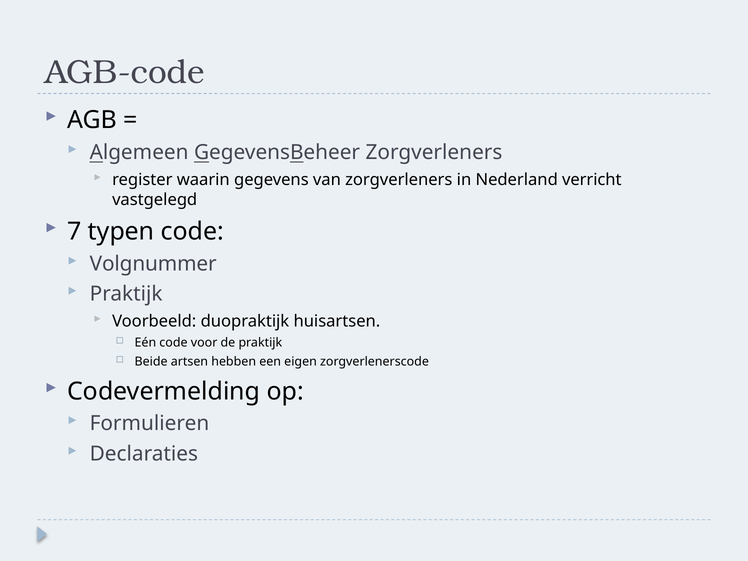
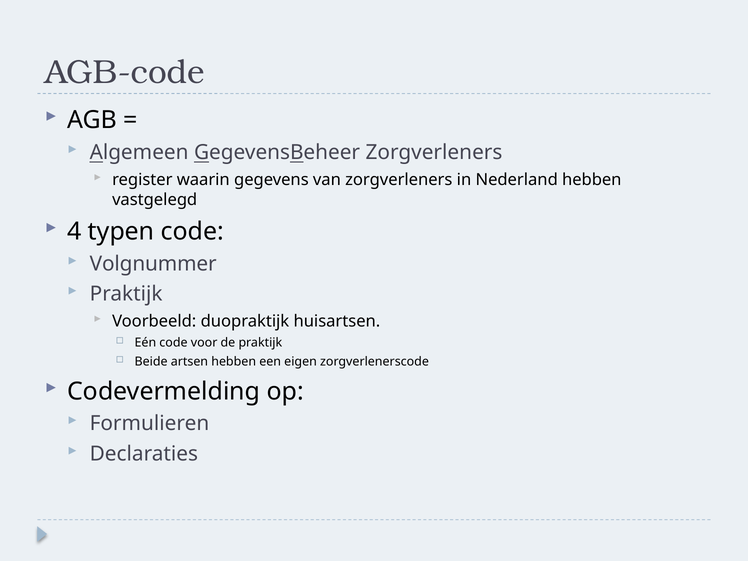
Nederland verricht: verricht -> hebben (592, 180)
7: 7 -> 4 (74, 232)
